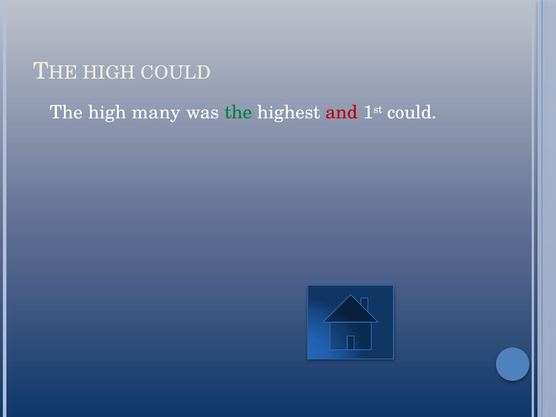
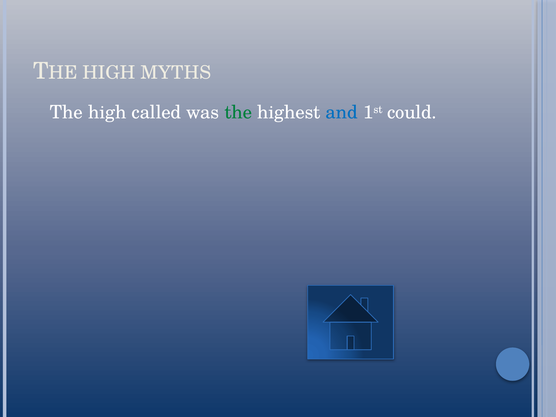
HIGH COULD: COULD -> MYTHS (176, 73)
many: many -> called (156, 112)
and colour: red -> blue (342, 112)
